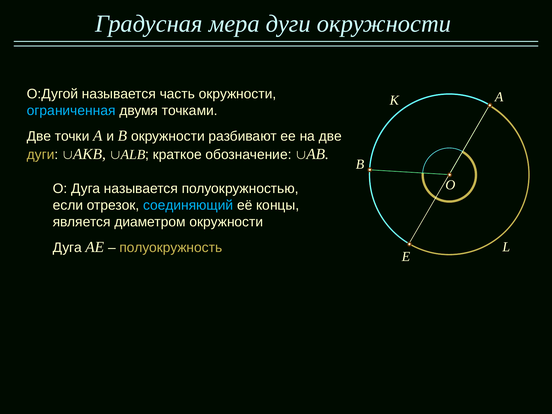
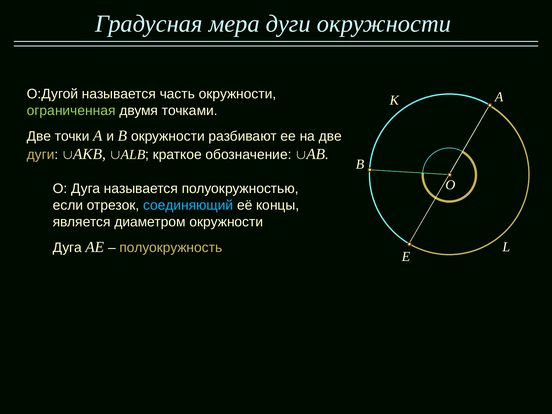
ограниченная colour: light blue -> light green (71, 110)
